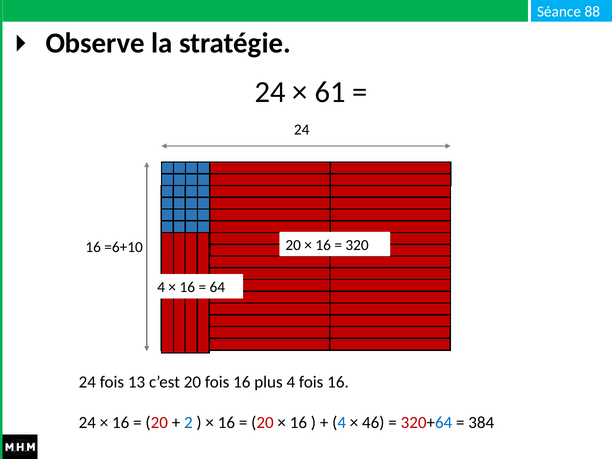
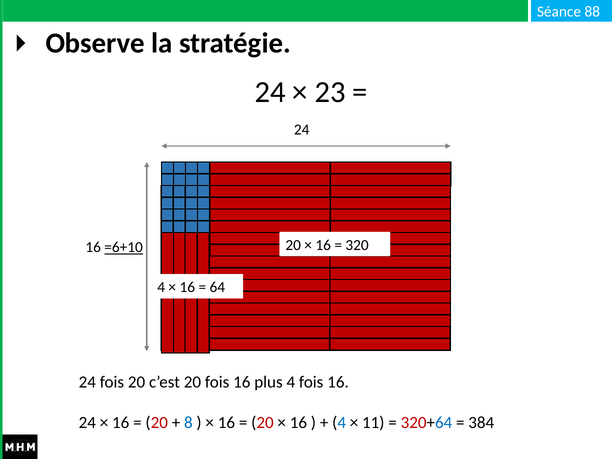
61: 61 -> 23 (330, 92)
=6+10 underline: none -> present (124, 247)
fois 13: 13 -> 20 (137, 382)
2: 2 -> 8 (188, 423)
46: 46 -> 11 (373, 423)
